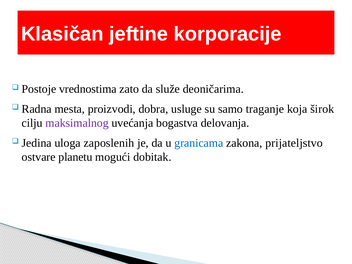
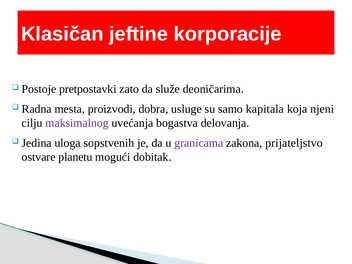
vrednostima: vrednostima -> pretpostavki (88, 89)
traganje: traganje -> kapitala (265, 109)
širok: širok -> njeni (322, 109)
zaposlenih: zaposlenih -> sopstvenih (109, 143)
granicama colour: blue -> purple (199, 143)
